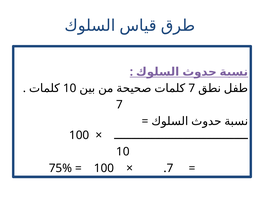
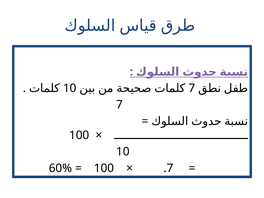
75%: 75% -> 60% (60, 168)
